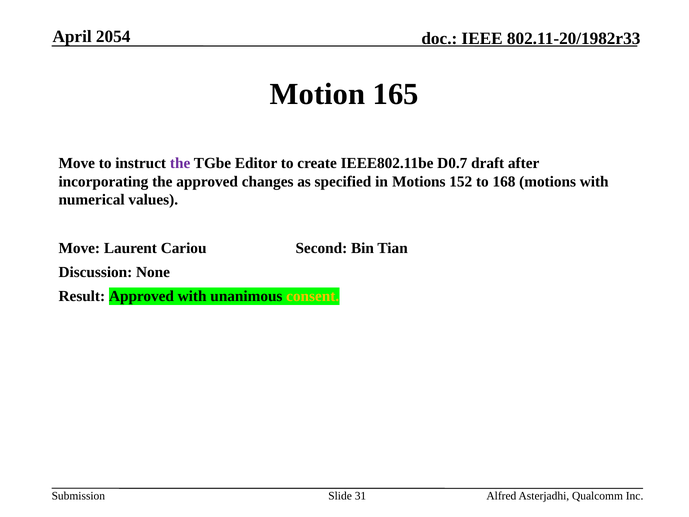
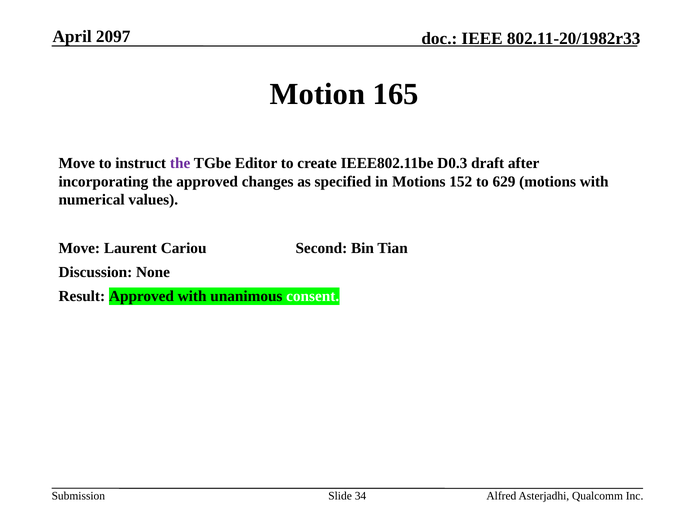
2054: 2054 -> 2097 (113, 37)
D0.7: D0.7 -> D0.3 (452, 163)
168: 168 -> 629 (504, 181)
consent colour: yellow -> white (313, 296)
31: 31 -> 34 (360, 496)
